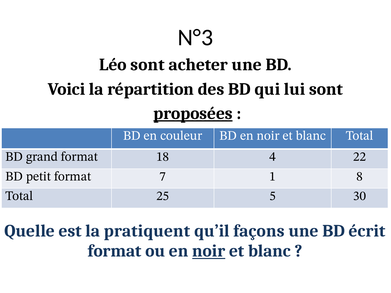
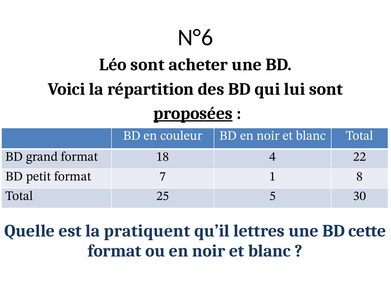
N°3: N°3 -> N°6 (195, 37)
façons: façons -> lettres (259, 231)
écrit: écrit -> cette (367, 231)
noir underline: present -> none (209, 251)
